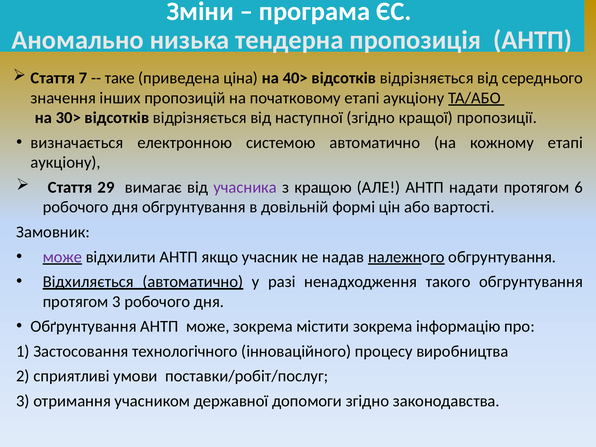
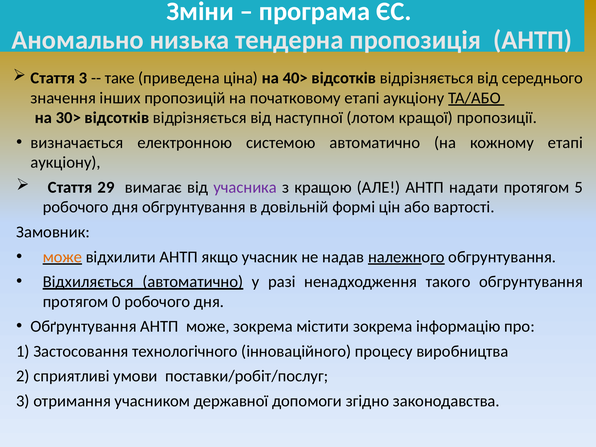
Стаття 7: 7 -> 3 (83, 78)
наступної згідно: згідно -> лотом (371, 118)
6: 6 -> 5 (579, 187)
може colour: purple -> orange (62, 257)
протягом 3: 3 -> 0 (116, 302)
